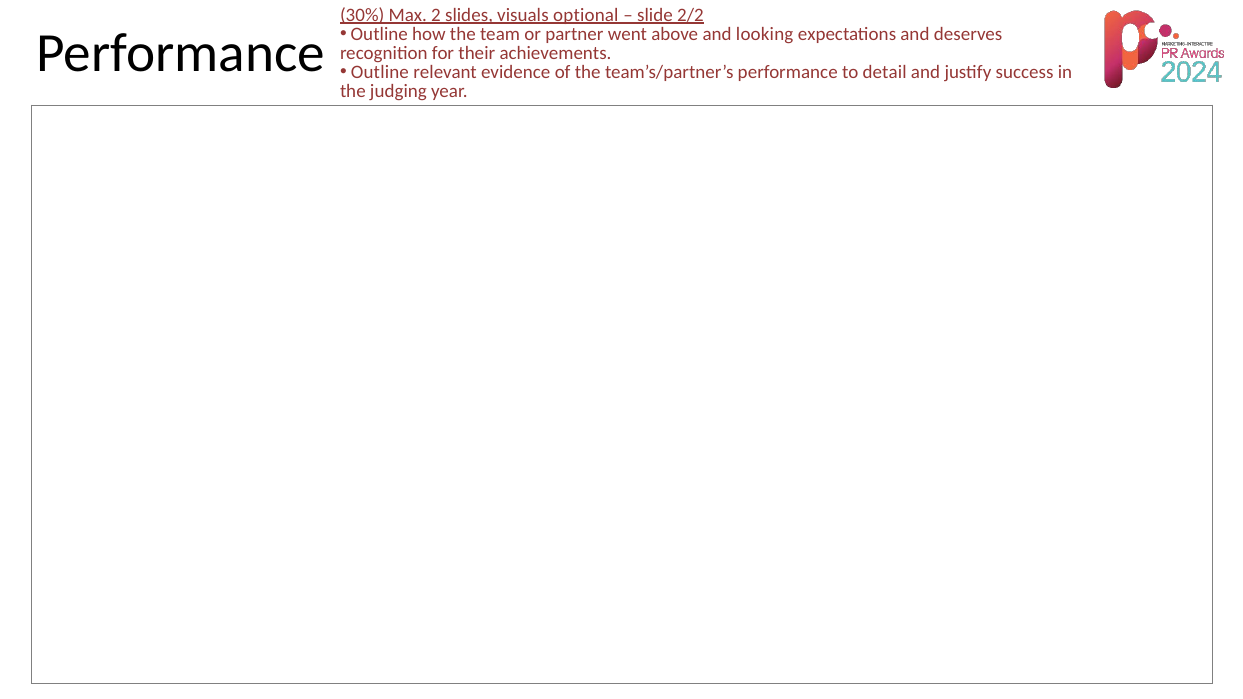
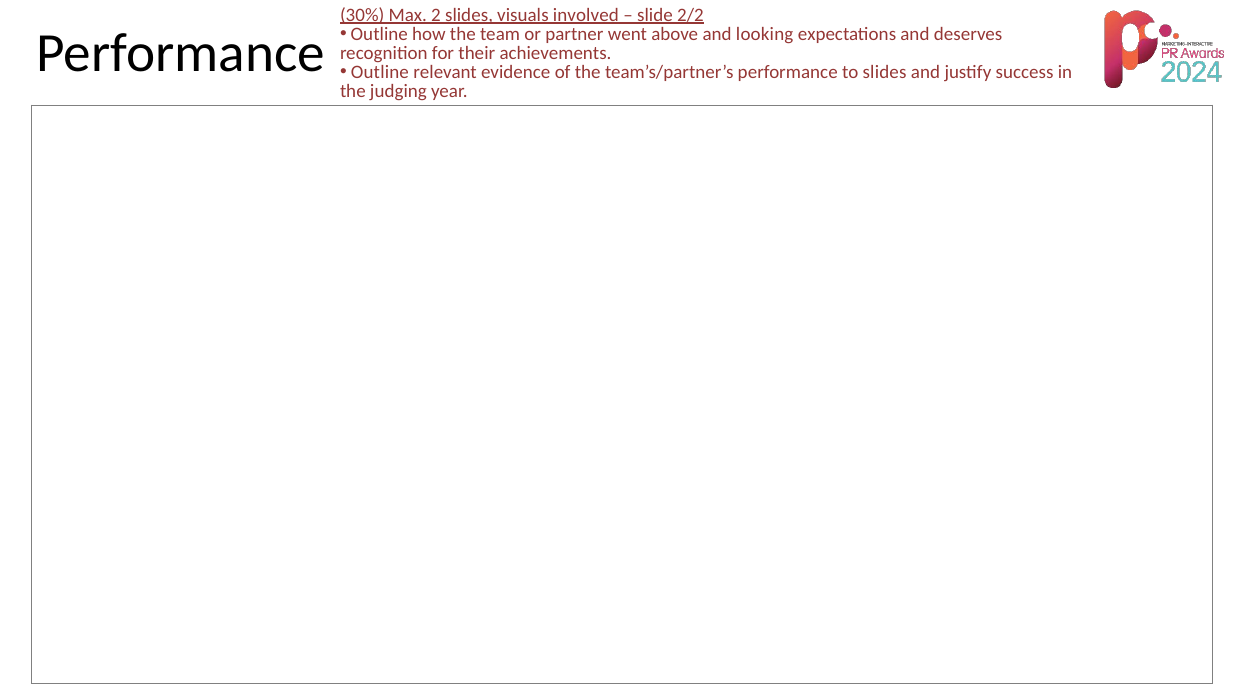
optional: optional -> involved (586, 15)
to detail: detail -> slides (885, 72)
